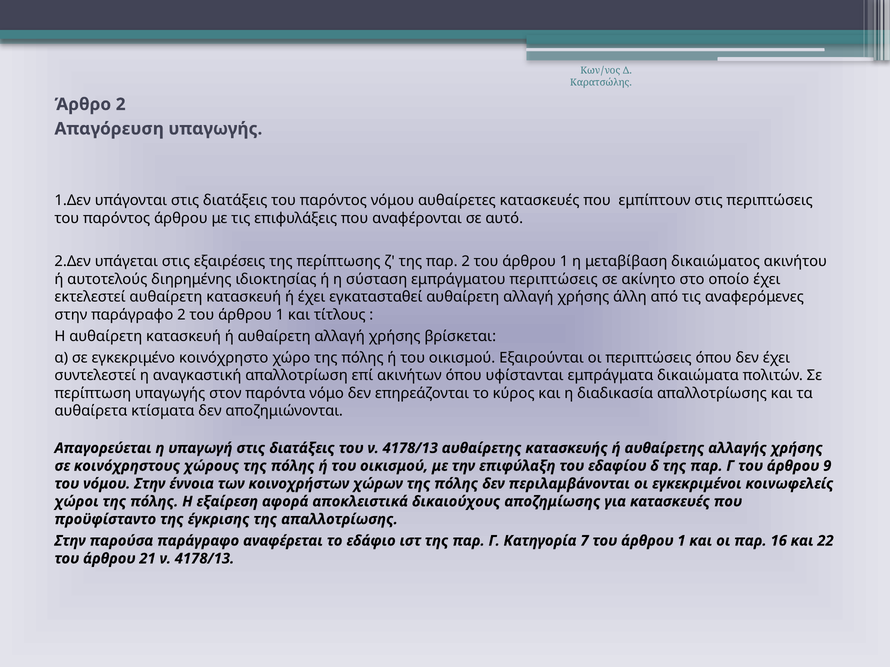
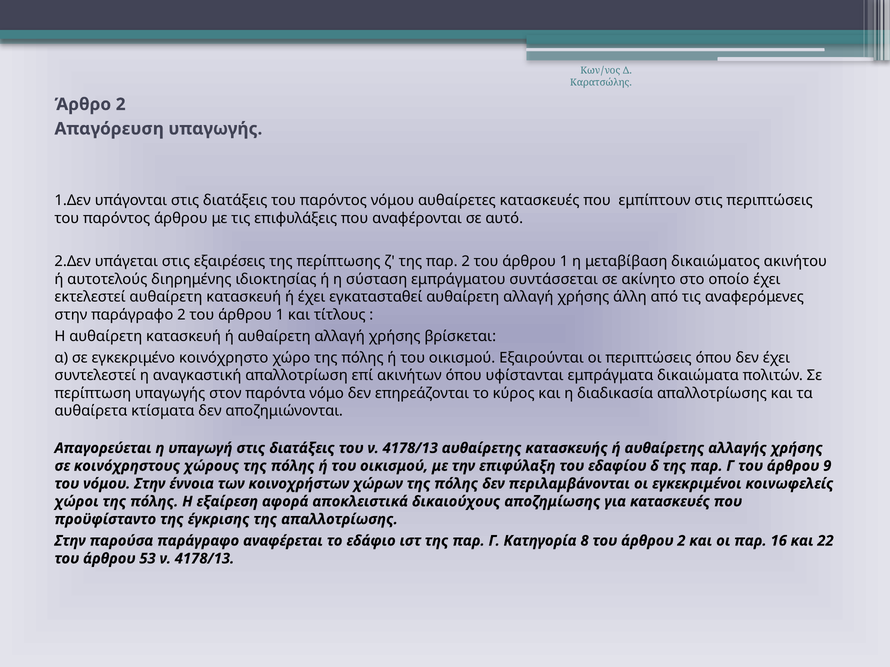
εμπράγματου περιπτώσεις: περιπτώσεις -> συντάσσεται (554, 279)
7: 7 -> 8 (585, 541)
1: 1 -> 2 (681, 541)
21: 21 -> 53 (148, 559)
